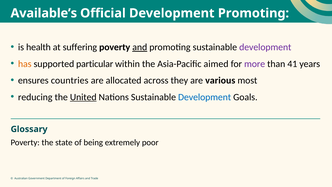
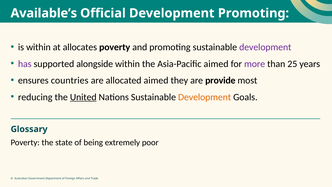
is health: health -> within (38, 47)
suffering: suffering -> allocates (80, 47)
and underline: present -> none (140, 47)
has colour: orange -> purple (25, 64)
particular: particular -> alongside (95, 64)
41: 41 -> 25 (292, 64)
allocated across: across -> aimed (156, 80)
various: various -> provide (220, 80)
Development colour: blue -> orange (205, 97)
